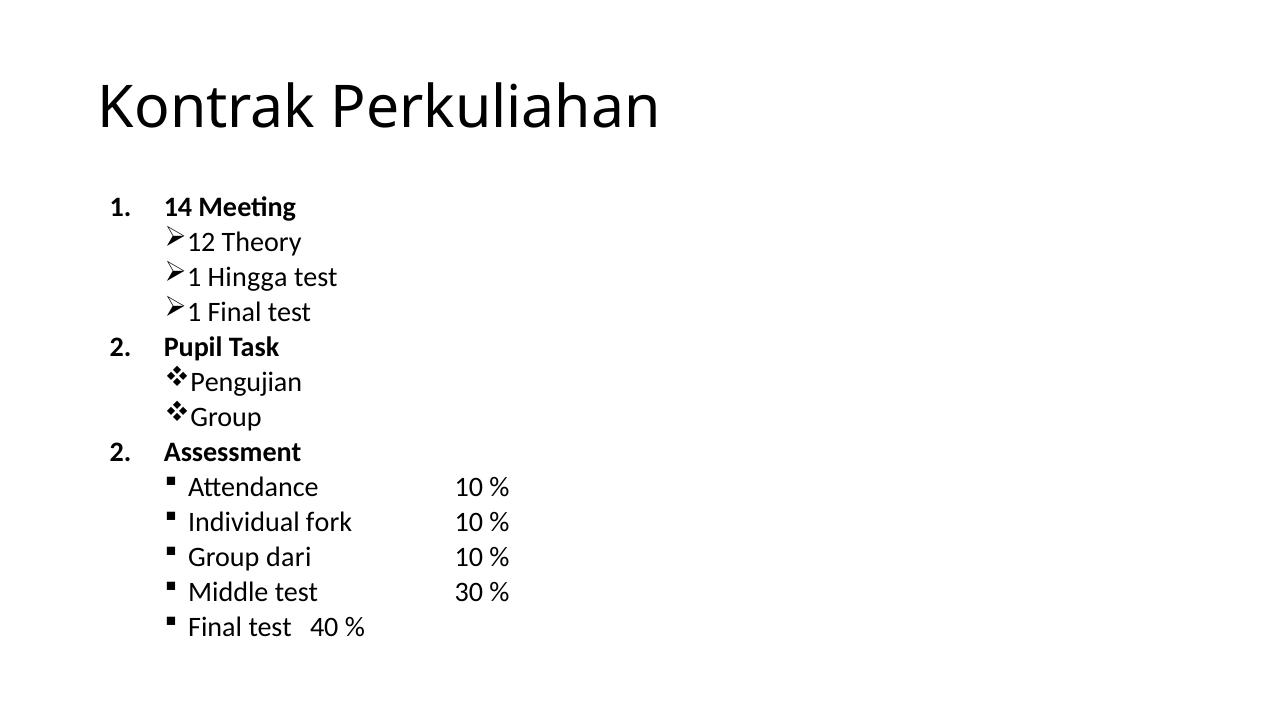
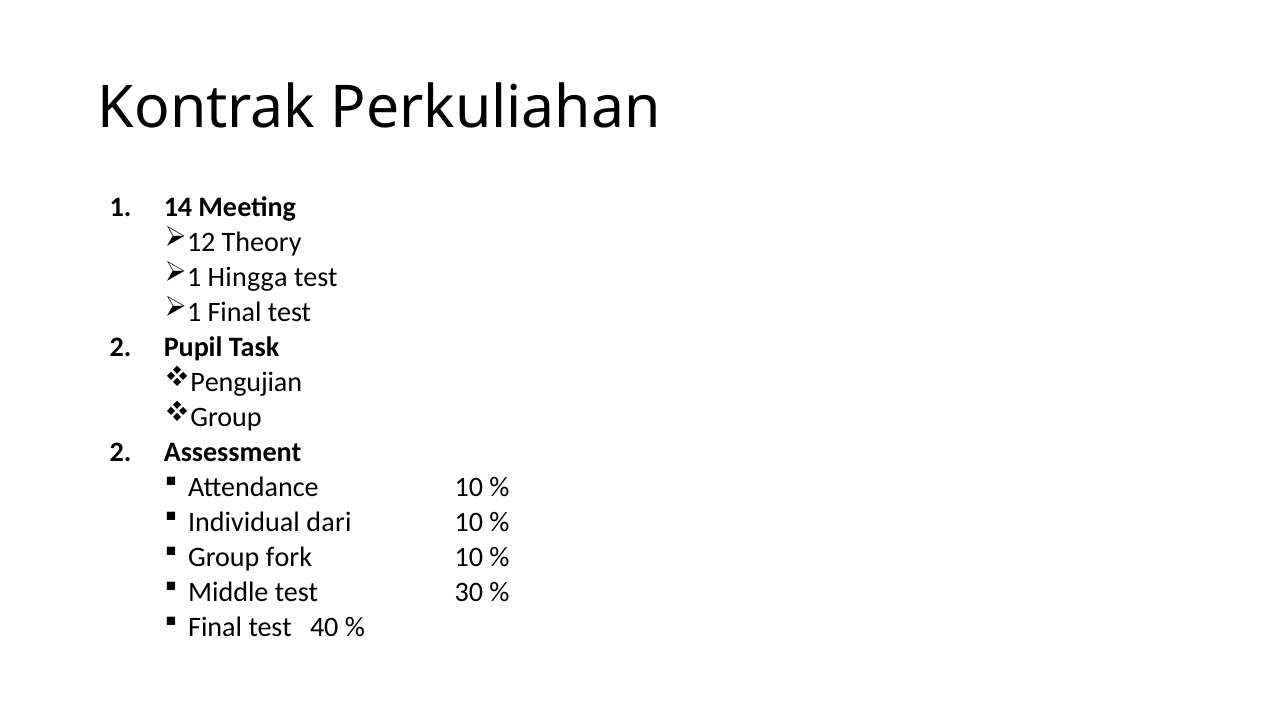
fork: fork -> dari (329, 522)
dari: dari -> fork (289, 557)
